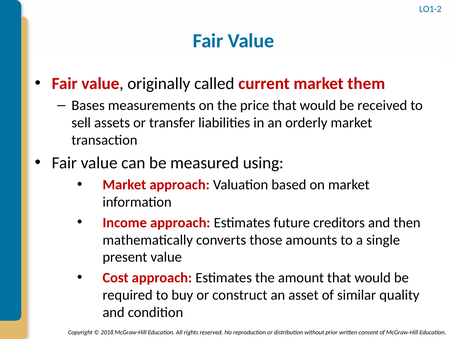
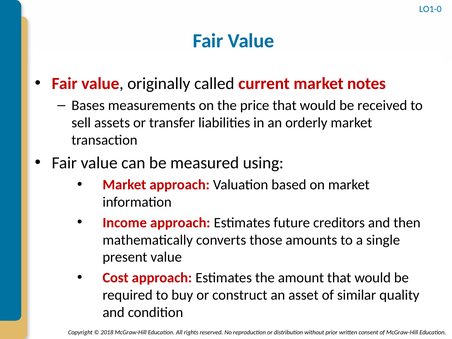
LO1-2: LO1-2 -> LO1-0 (430, 9)
them: them -> notes (366, 83)
